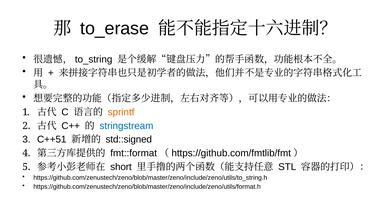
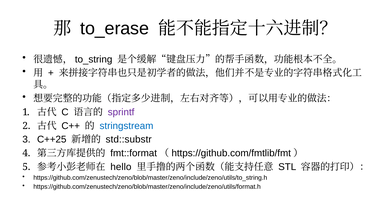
sprintf colour: orange -> purple (121, 112)
C++51: C++51 -> C++25 (52, 139)
std::signed: std::signed -> std::substr (129, 139)
short: short -> hello (121, 167)
